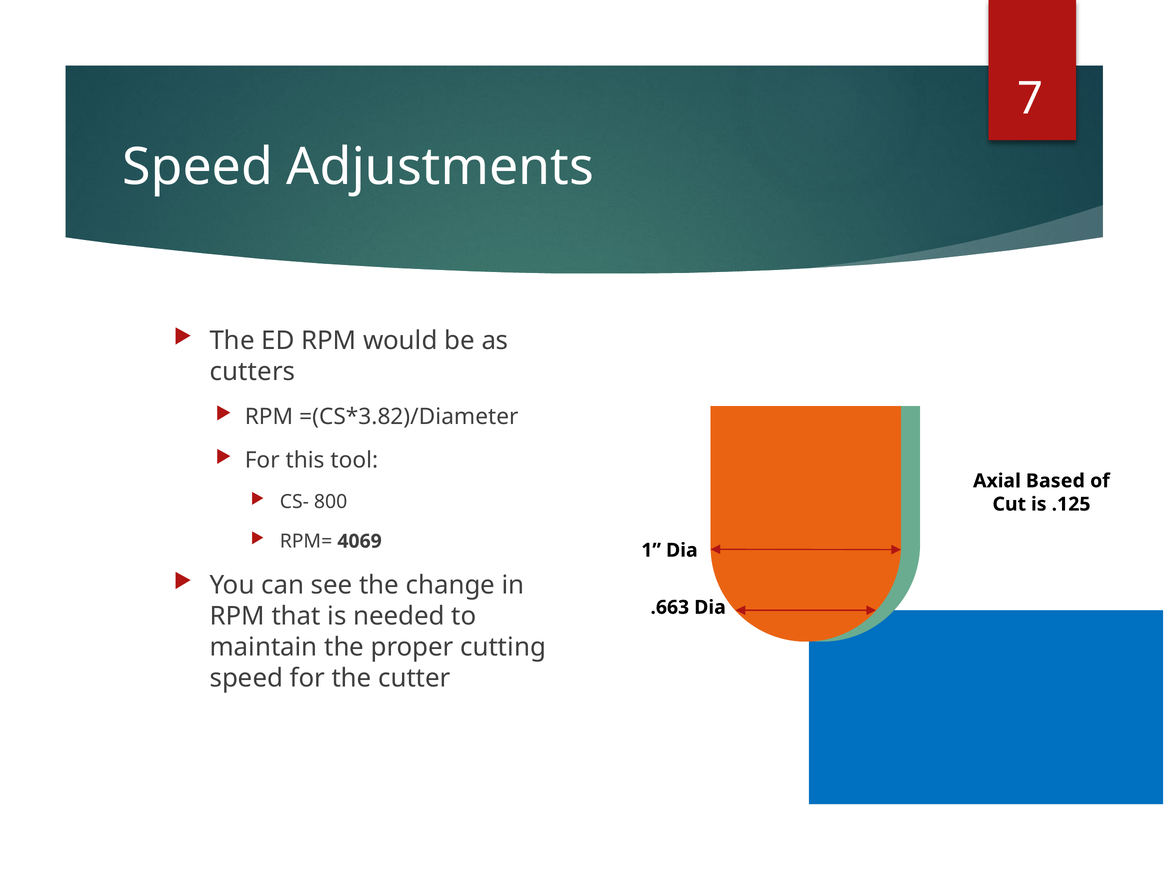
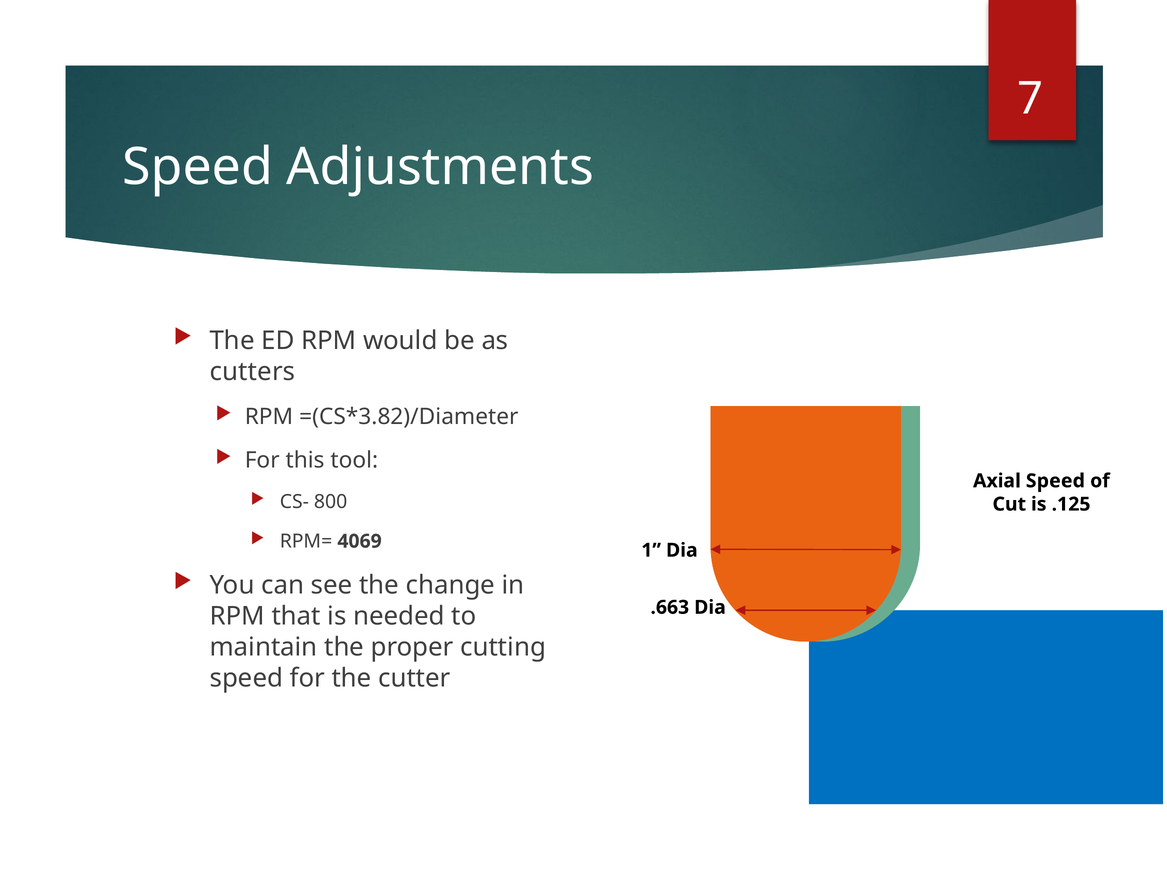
Axial Based: Based -> Speed (1055, 481)
